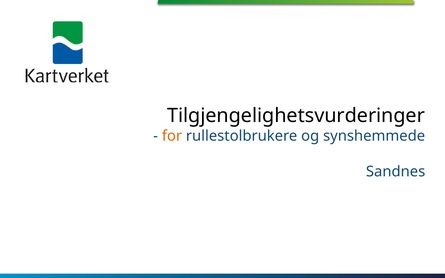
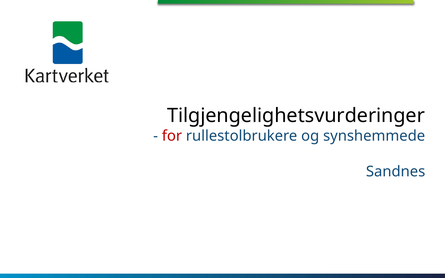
for colour: orange -> red (172, 136)
